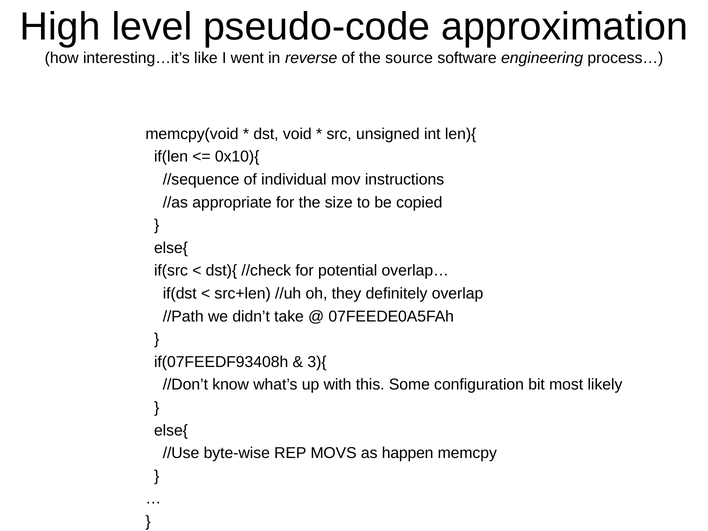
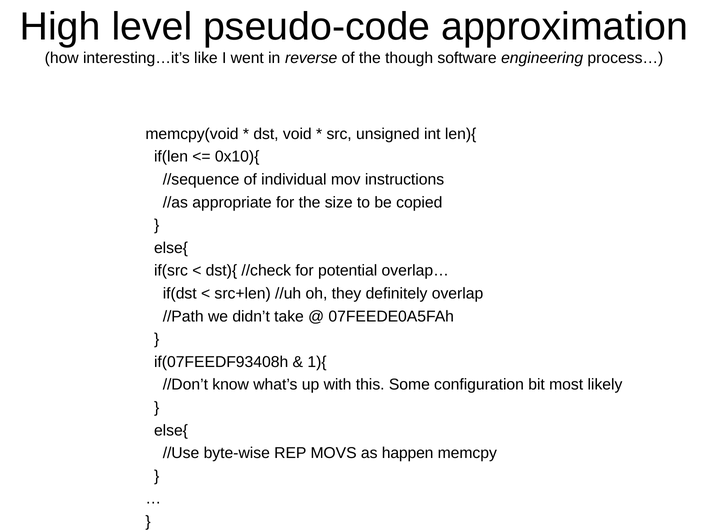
source: source -> though (409, 58)
3){: 3){ -> 1){ (317, 362)
